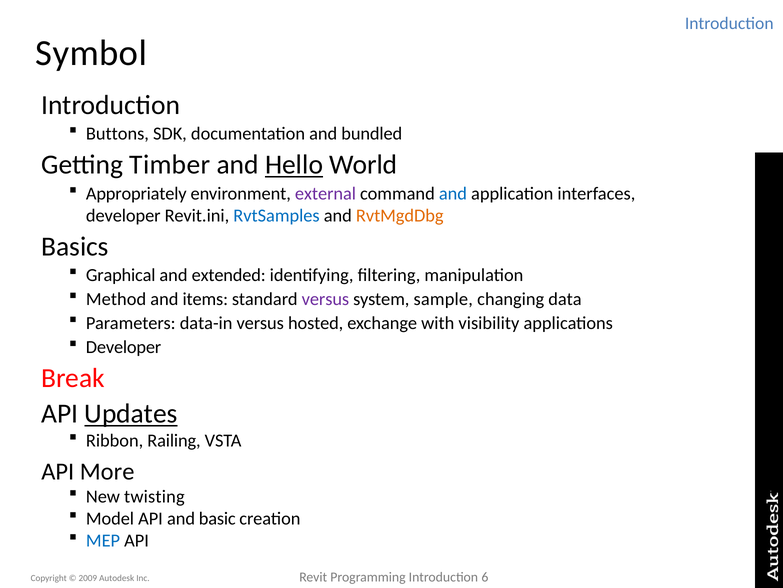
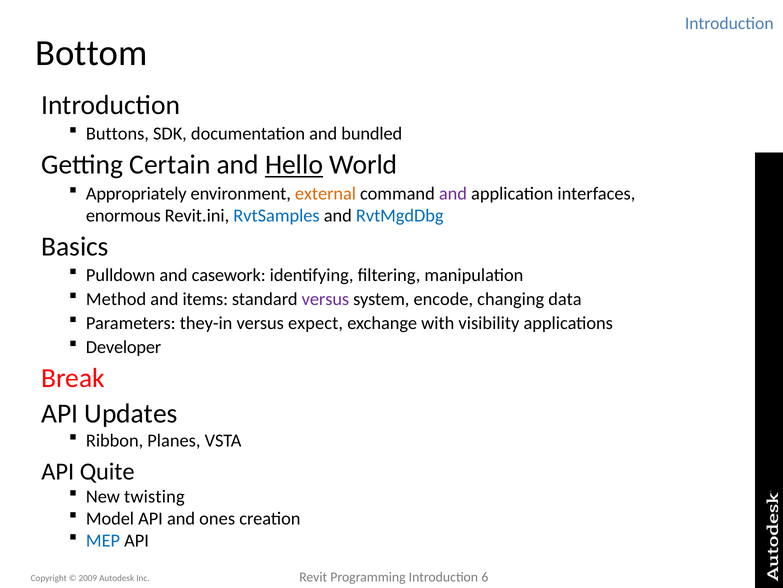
Symbol: Symbol -> Bottom (91, 53)
Timber: Timber -> Certain (170, 165)
external colour: purple -> orange (326, 193)
and colour: blue -> purple (453, 193)
developer: developer -> enormous (123, 215)
RvtMgdDbg colour: orange -> blue (400, 215)
Graphical: Graphical -> Pulldown (121, 275)
extended: extended -> casework (229, 275)
sample: sample -> encode (443, 299)
data-in: data-in -> they-in (206, 323)
hosted: hosted -> expect (316, 323)
Updates underline: present -> none (131, 413)
Railing: Railing -> Planes (174, 440)
More: More -> Quite (107, 471)
basic: basic -> ones (217, 518)
